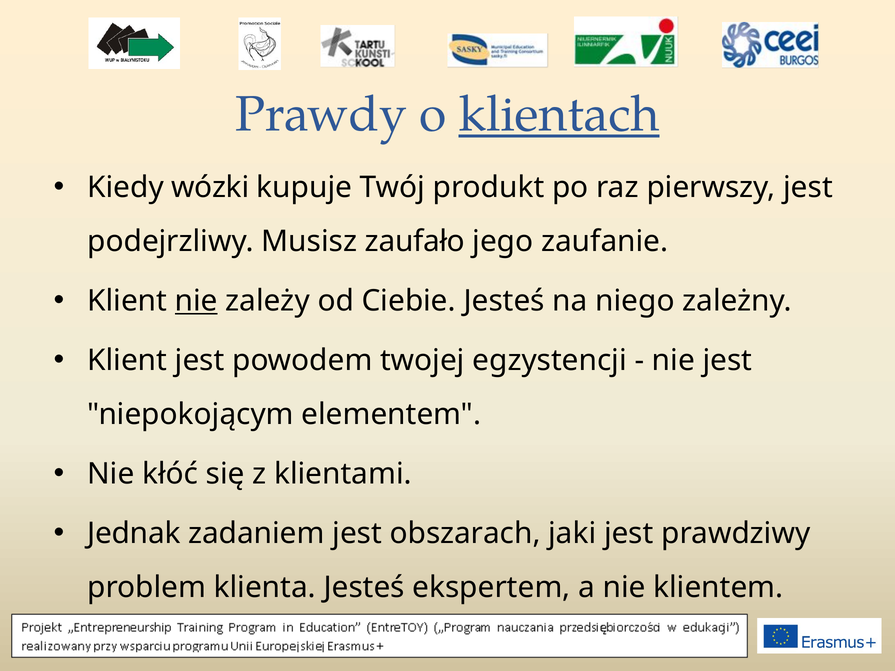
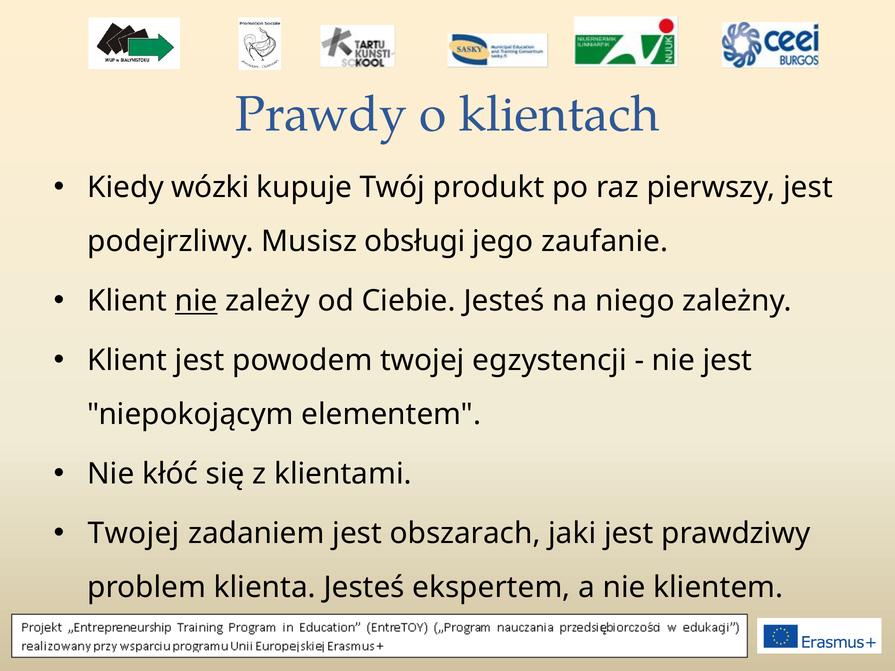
klientach underline: present -> none (559, 114)
zaufało: zaufało -> obsługi (415, 241)
Jednak: Jednak -> Twojej (134, 534)
